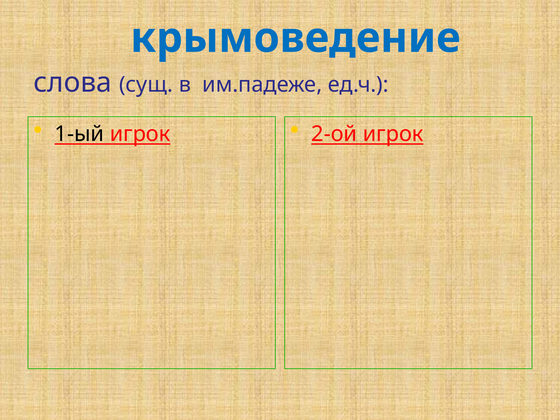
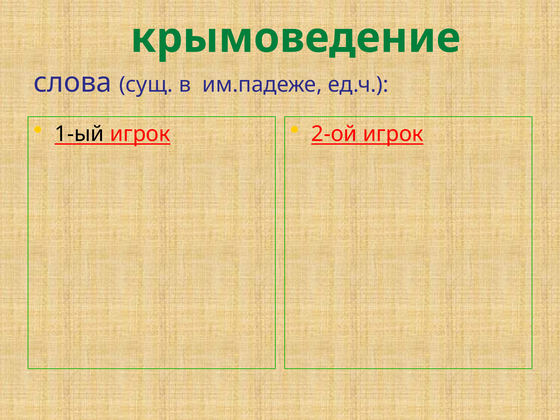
крымоведение colour: blue -> green (295, 38)
